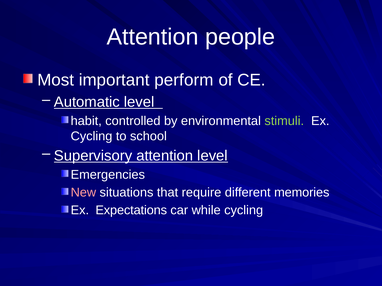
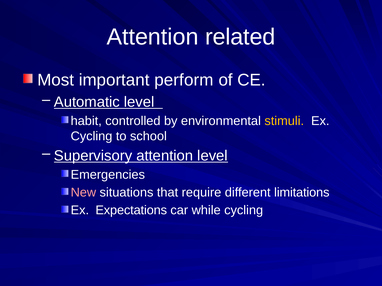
people: people -> related (240, 37)
stimuli colour: light green -> yellow (284, 121)
memories: memories -> limitations (302, 193)
